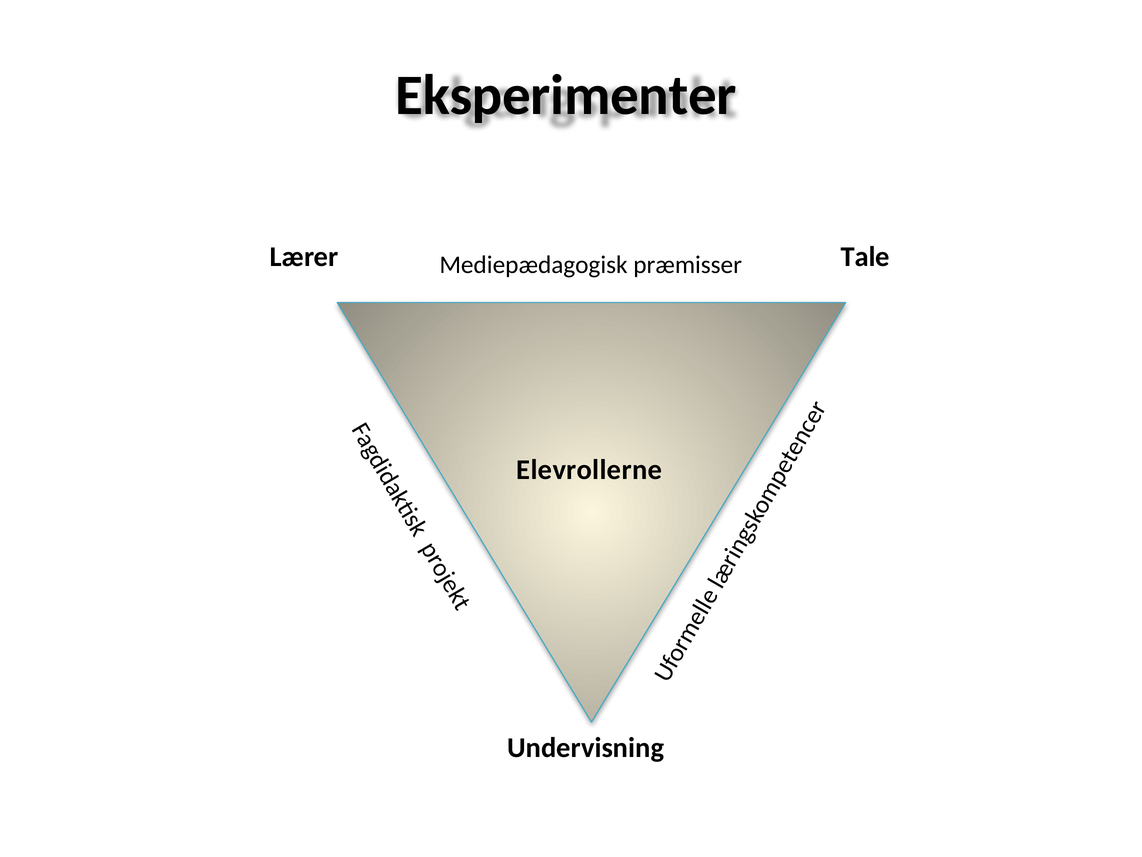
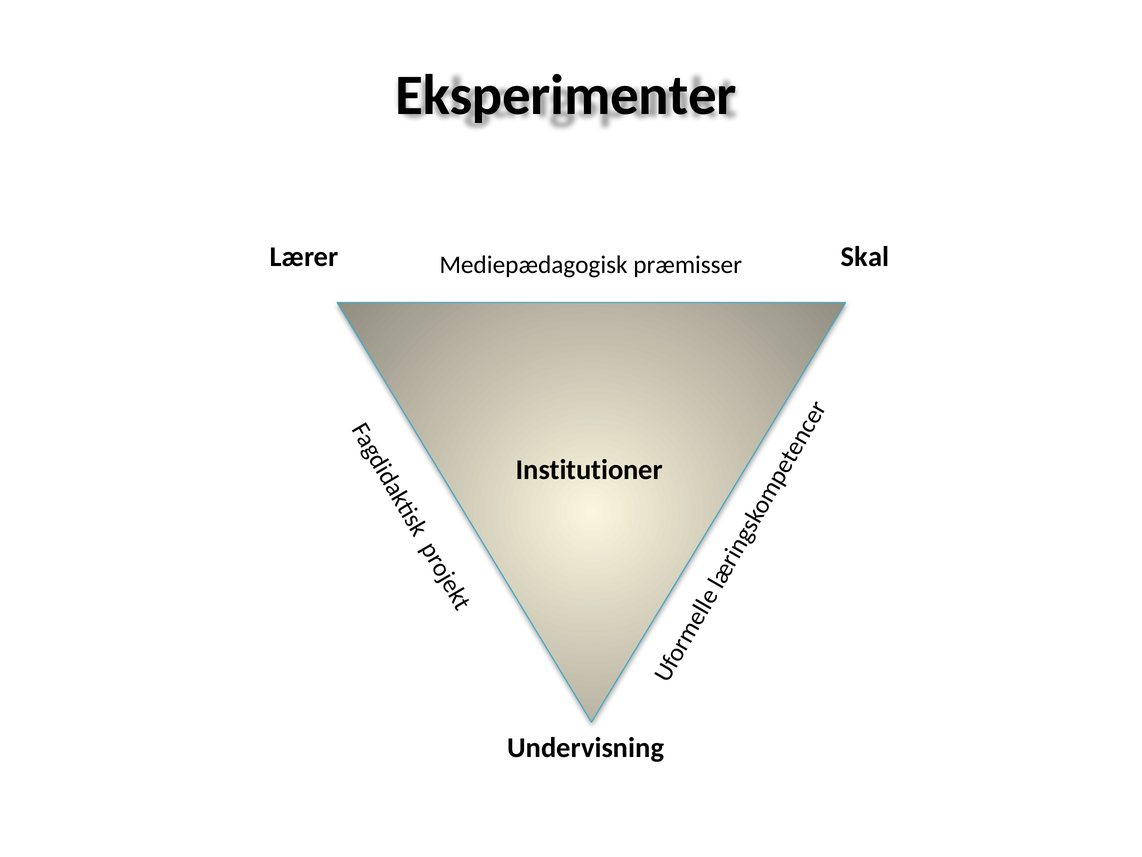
Tale: Tale -> Skal (865, 257)
Elevrollerne: Elevrollerne -> Institutioner (589, 470)
